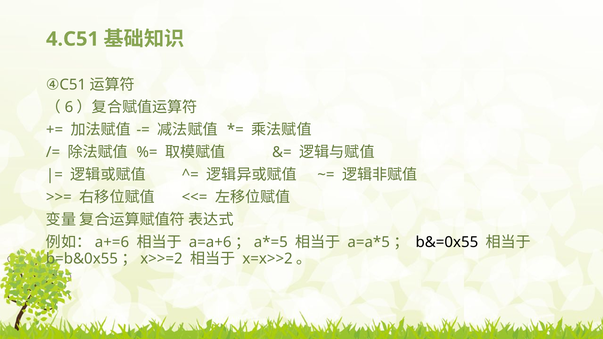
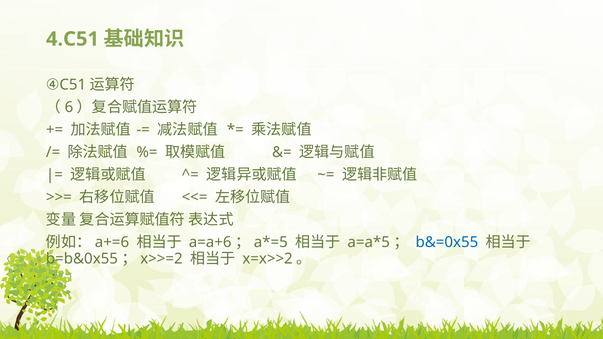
b&=0x55 colour: black -> blue (447, 243)
